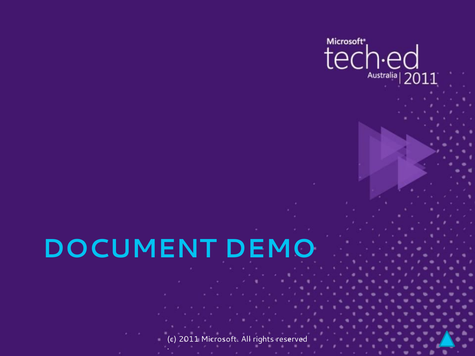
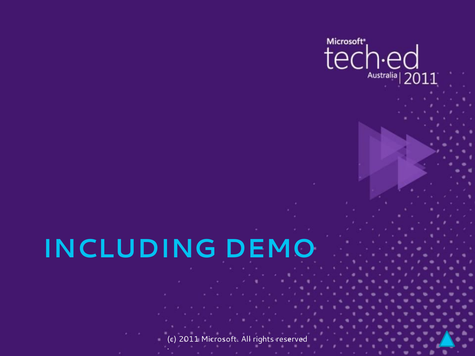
DOCUMENT: DOCUMENT -> INCLUDING (129, 249)
